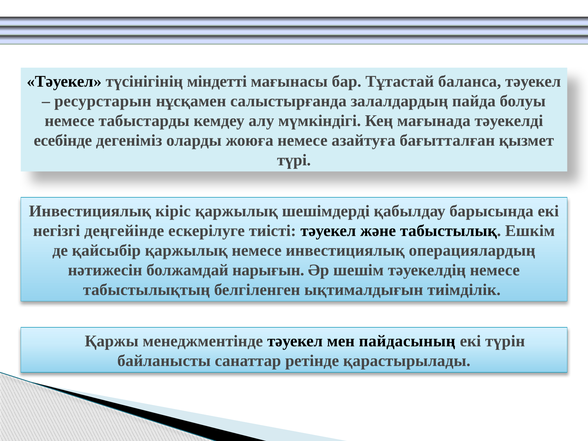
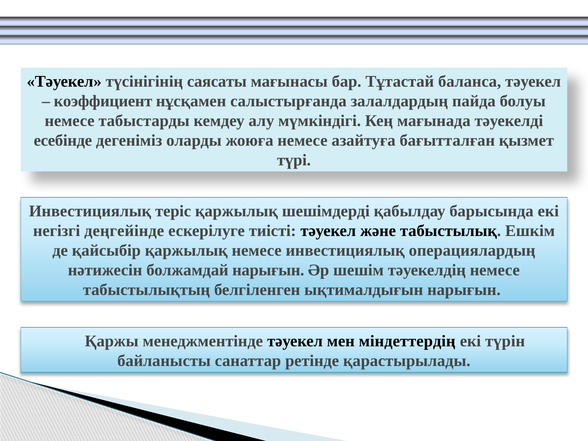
міндетті: міндетті -> саясаты (217, 82)
ресурстарын: ресурстарын -> коэффициент (103, 101)
кіріс: кіріс -> теріс (173, 211)
ықтималдығын тиімділік: тиімділік -> нарығын (464, 290)
пайдасының: пайдасының -> міндеттердің (407, 341)
